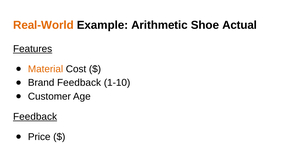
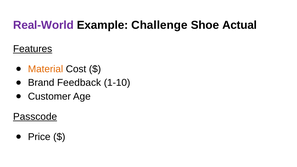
Real-World colour: orange -> purple (43, 25)
Arithmetic: Arithmetic -> Challenge (159, 25)
Feedback: Feedback -> Passcode (35, 117)
